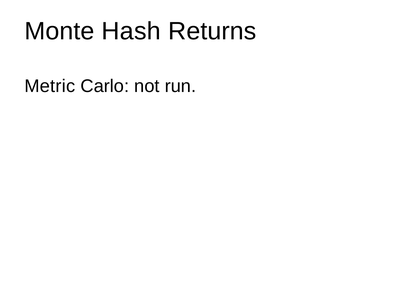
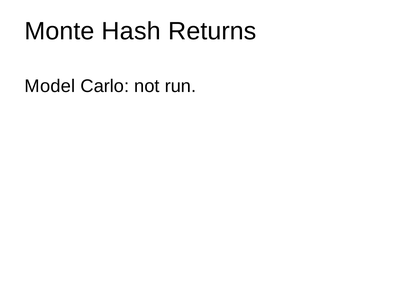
Metric: Metric -> Model (50, 86)
